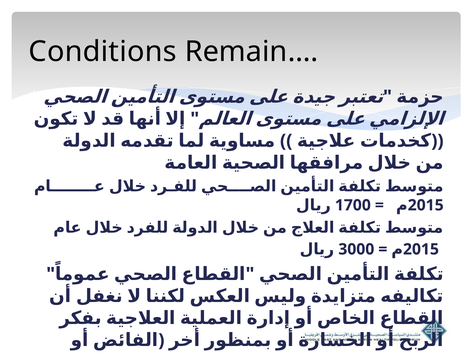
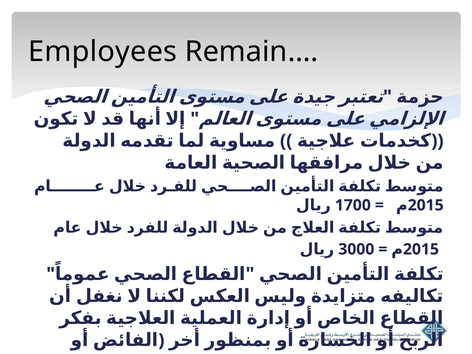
Conditions: Conditions -> Employees (103, 52)
